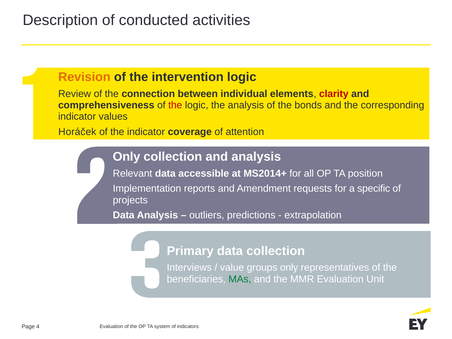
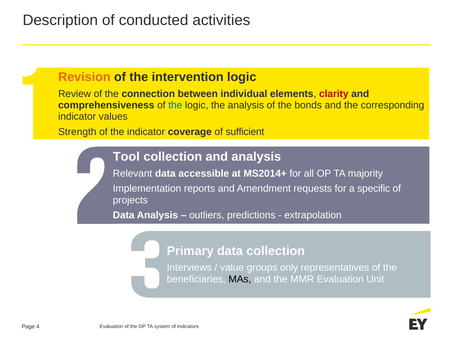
the colour: red -> blue (175, 105)
Horáček: Horáček -> Strength (77, 132)
attention: attention -> sufficient (245, 132)
Only: Only -> Tool (126, 157)
position: position -> majority (365, 173)
MAs colour: green -> black (240, 279)
